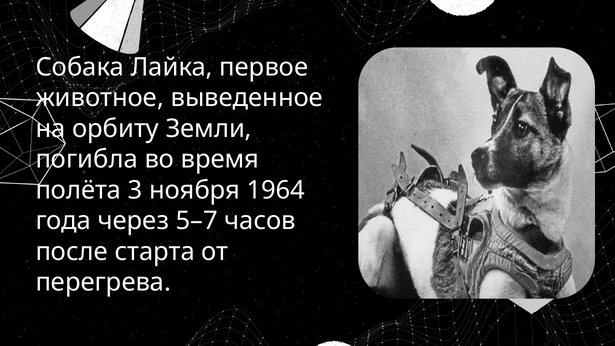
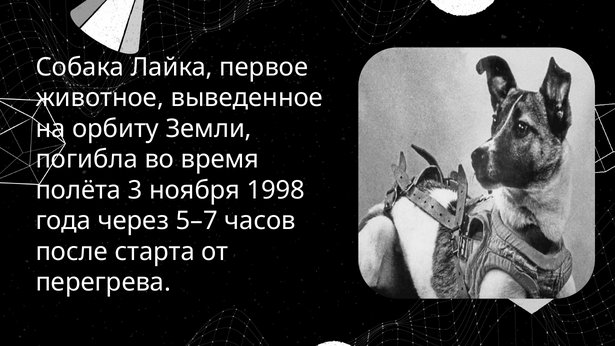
1964: 1964 -> 1998 (276, 190)
